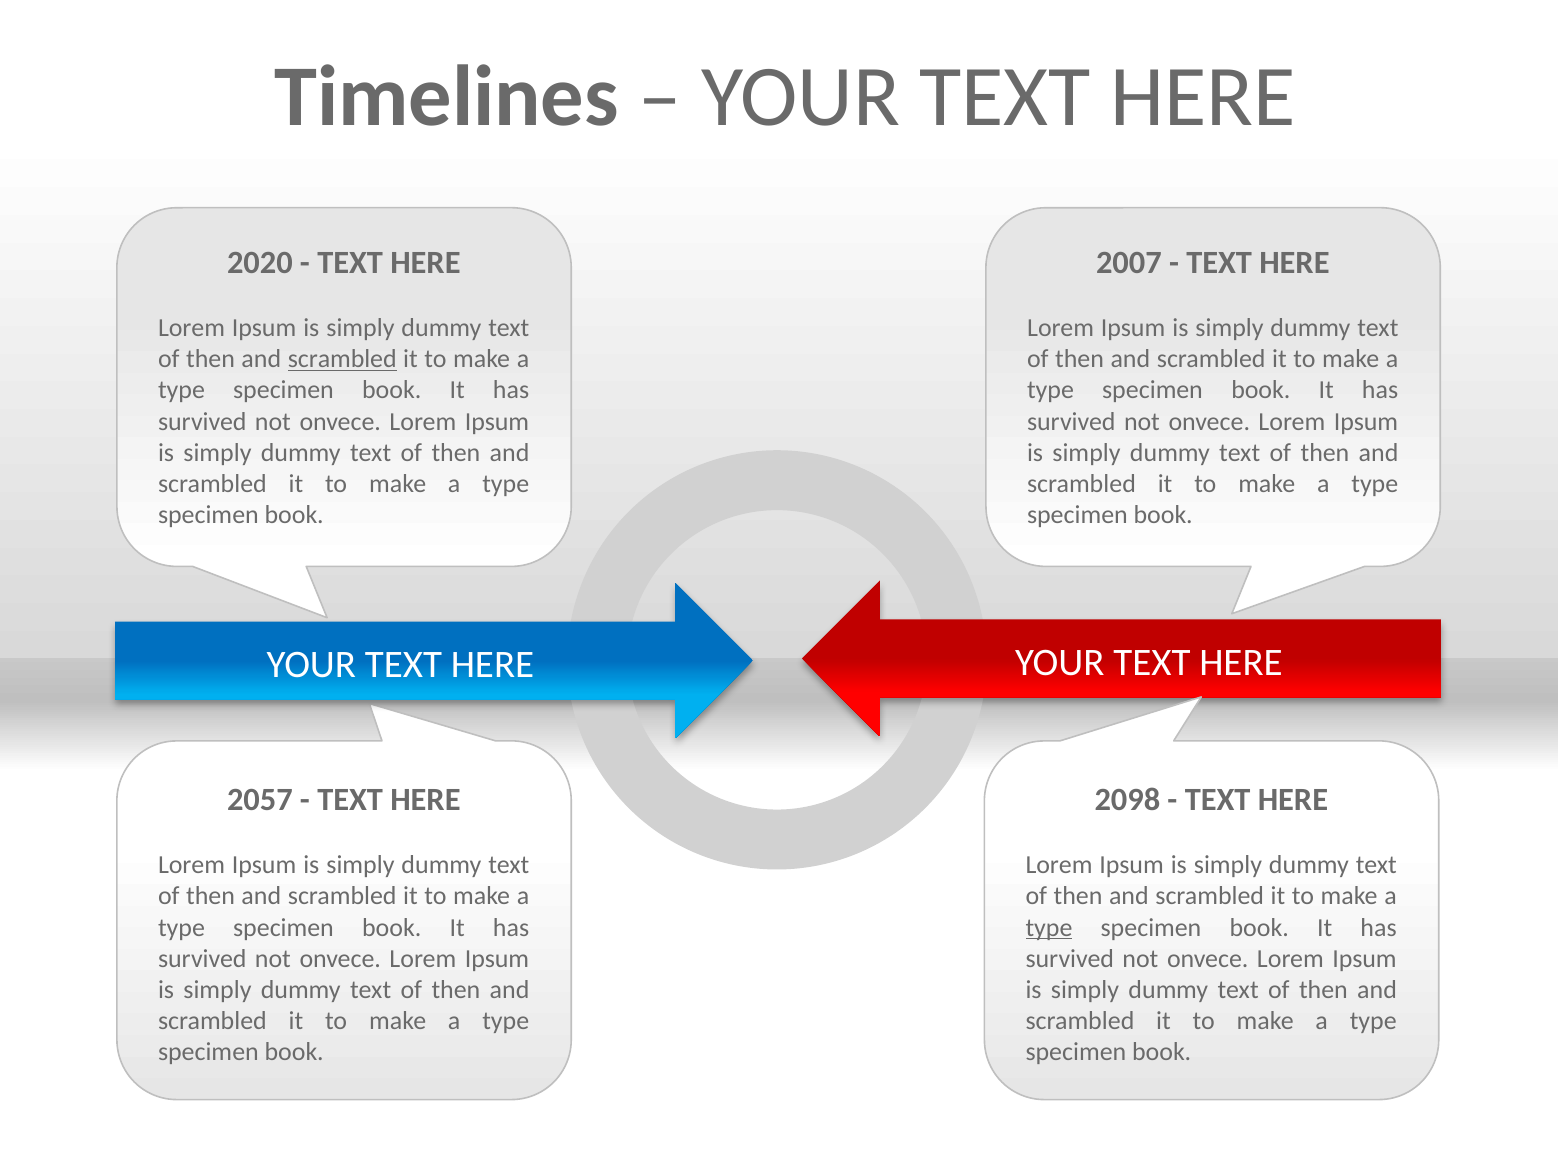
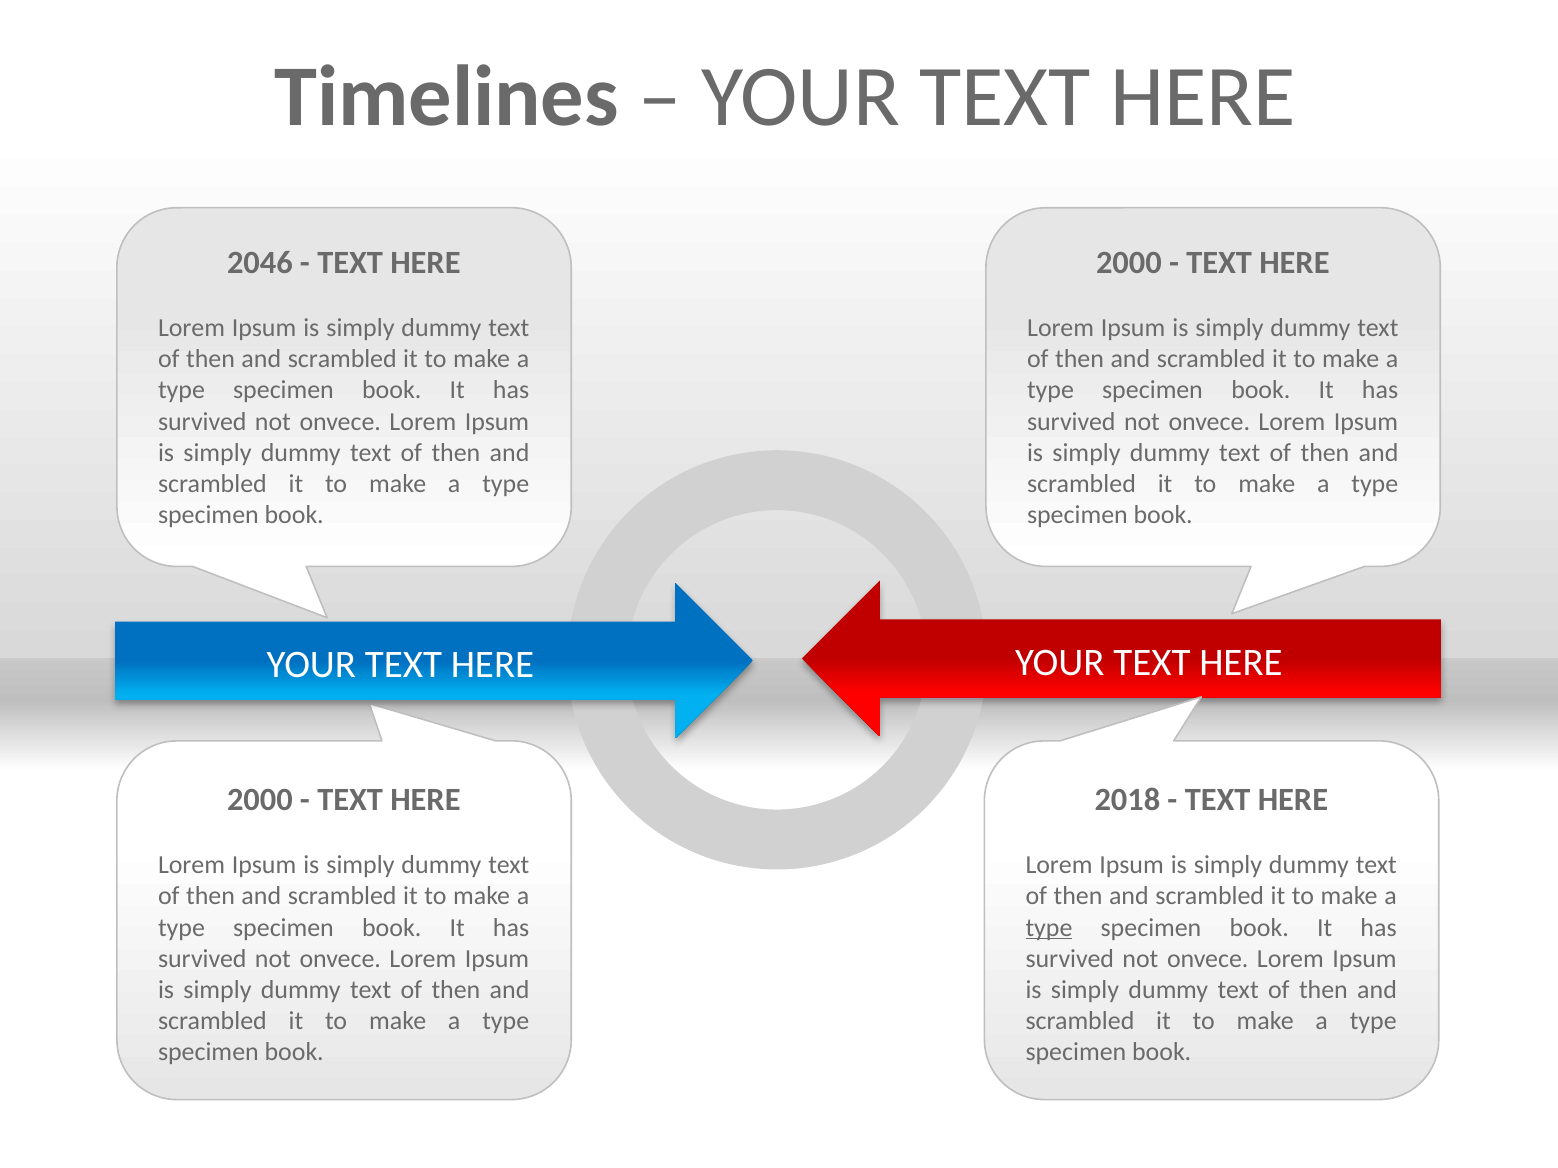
2020: 2020 -> 2046 (260, 262)
2007: 2007 -> 2000 (1129, 262)
scrambled underline: present -> none (342, 359)
2057: 2057 -> 2000 (260, 800)
2098: 2098 -> 2018 (1127, 800)
